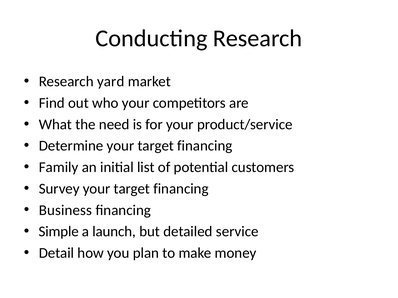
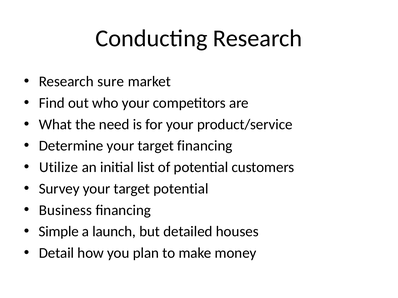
yard: yard -> sure (111, 82)
Family: Family -> Utilize (59, 168)
Survey your target financing: financing -> potential (181, 189)
service: service -> houses (237, 232)
